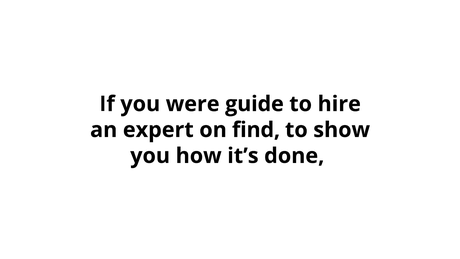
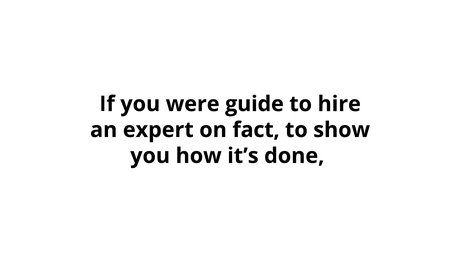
find: find -> fact (256, 130)
